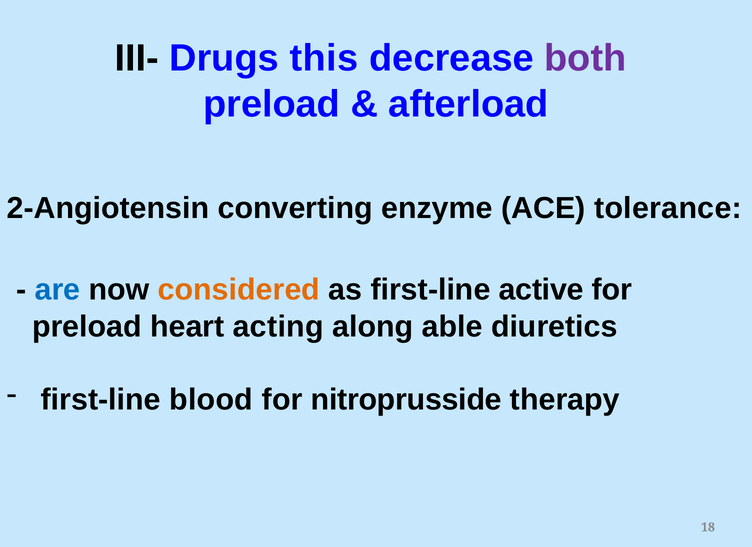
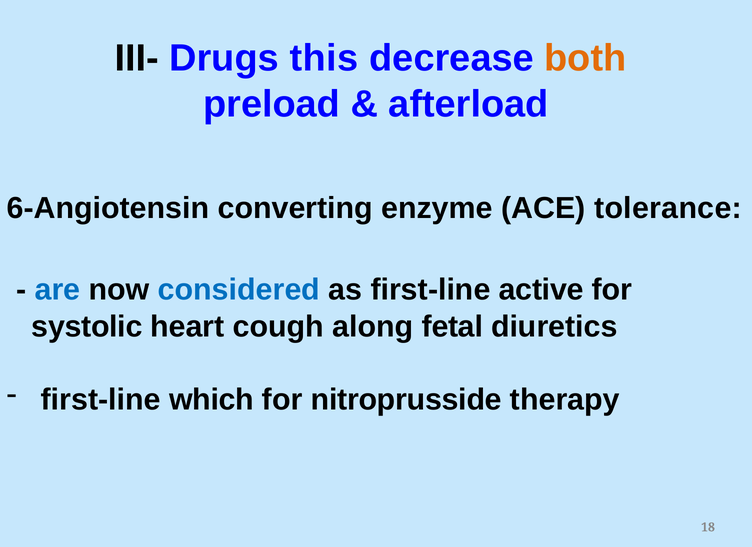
both colour: purple -> orange (585, 58)
2-Angiotensin: 2-Angiotensin -> 6-Angiotensin (108, 208)
considered colour: orange -> blue (239, 290)
preload: preload -> systolic (87, 327)
acting: acting -> cough (278, 327)
able: able -> fetal (452, 327)
blood: blood -> which (211, 400)
